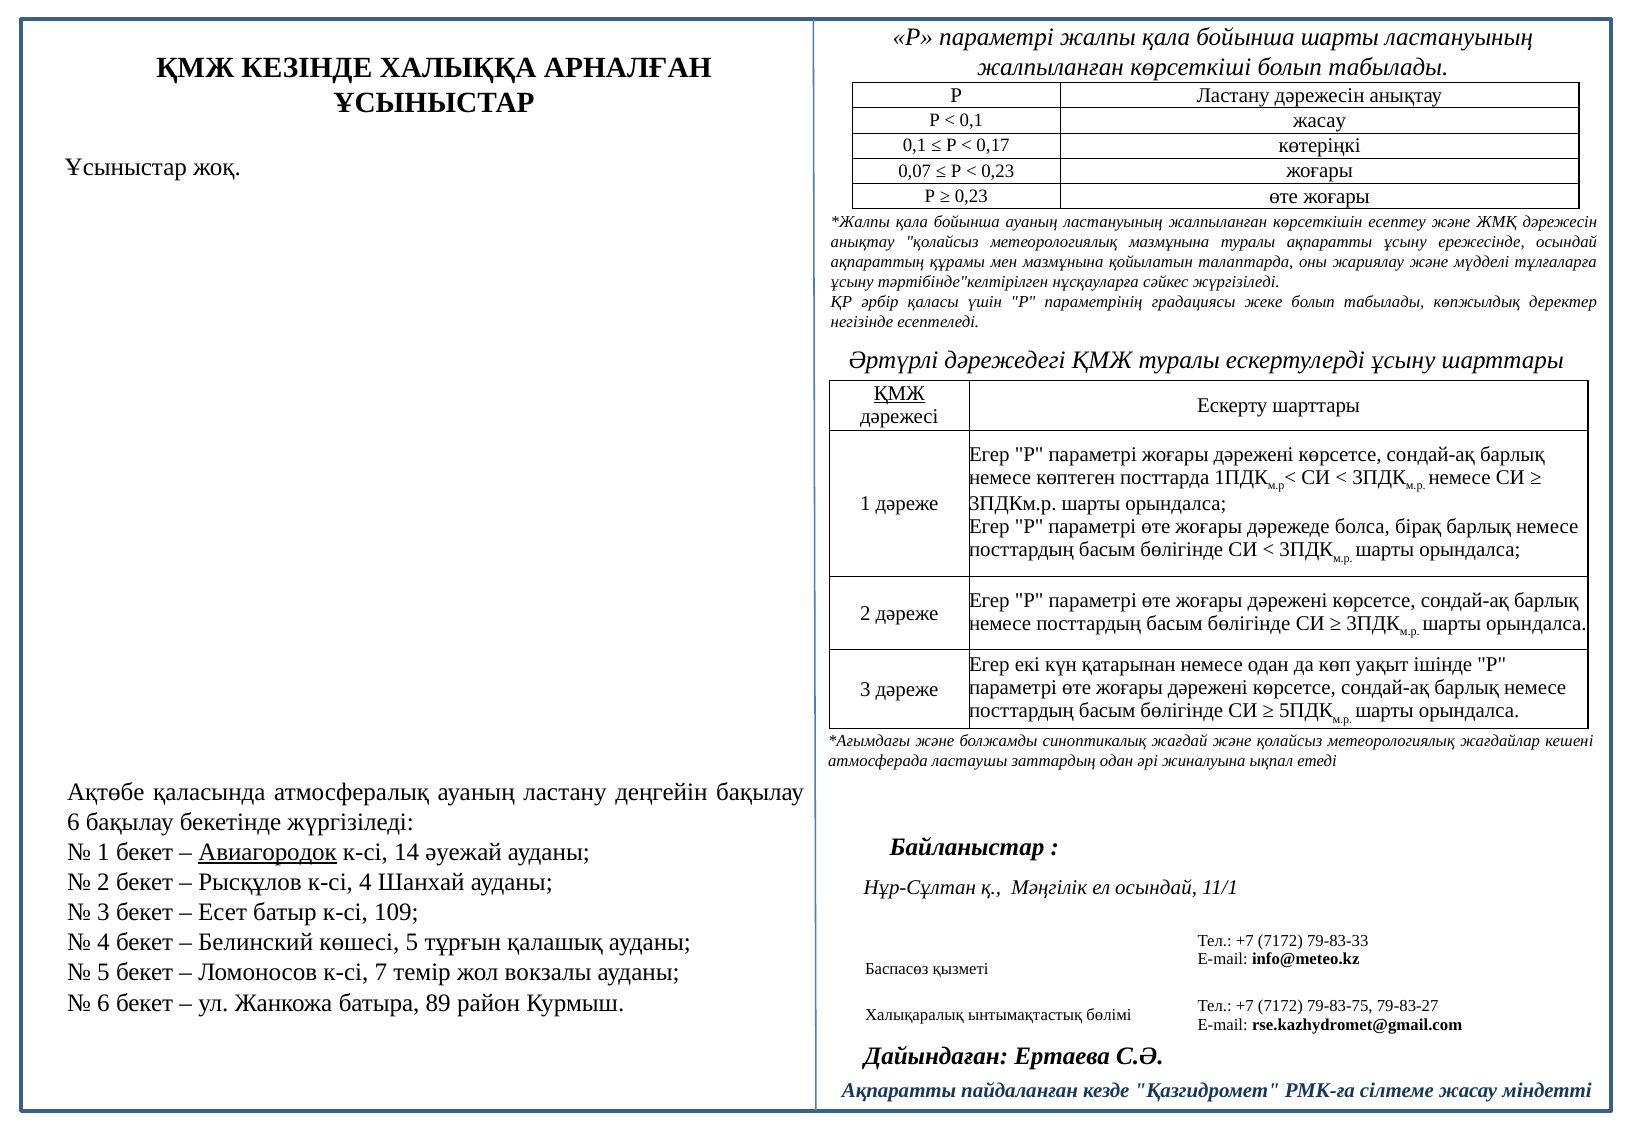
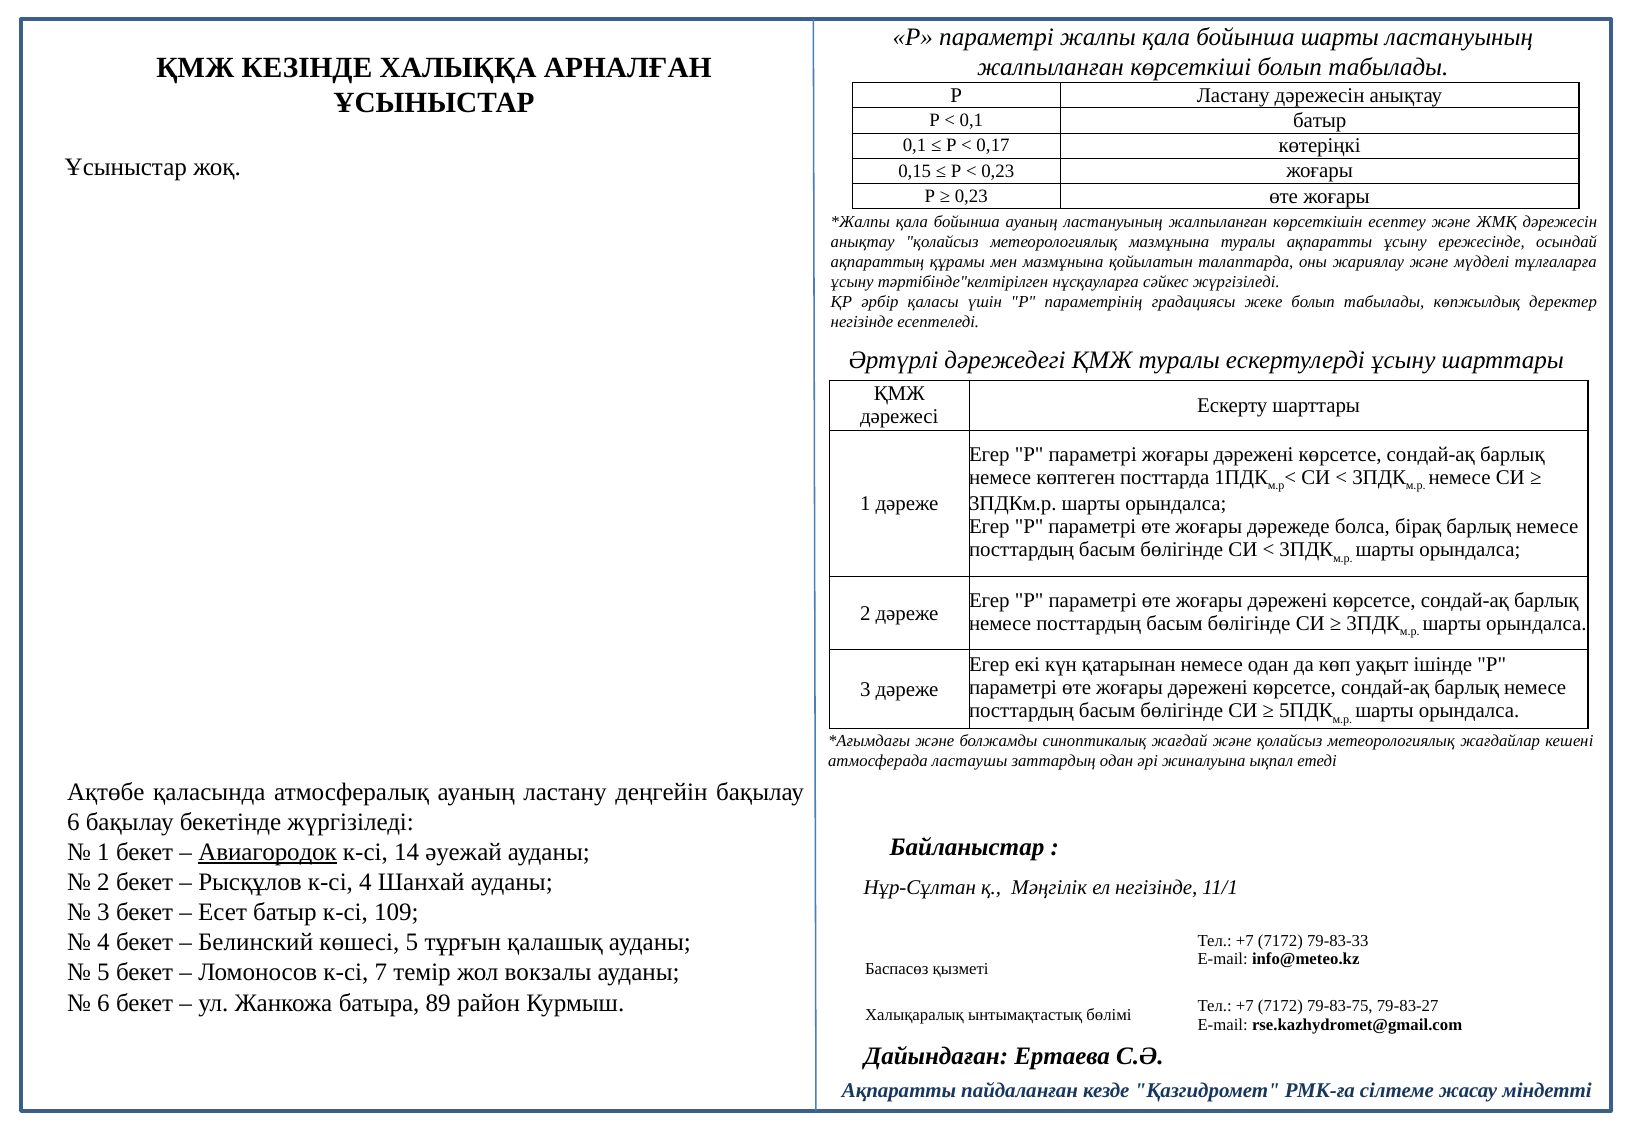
0,1 жасау: жасау -> батыр (1320, 120)
0,07: 0,07 -> 0,15 (915, 171)
ҚМЖ underline: present -> none (899, 394)
ел осындай: осындай -> негізінде (1156, 887)
